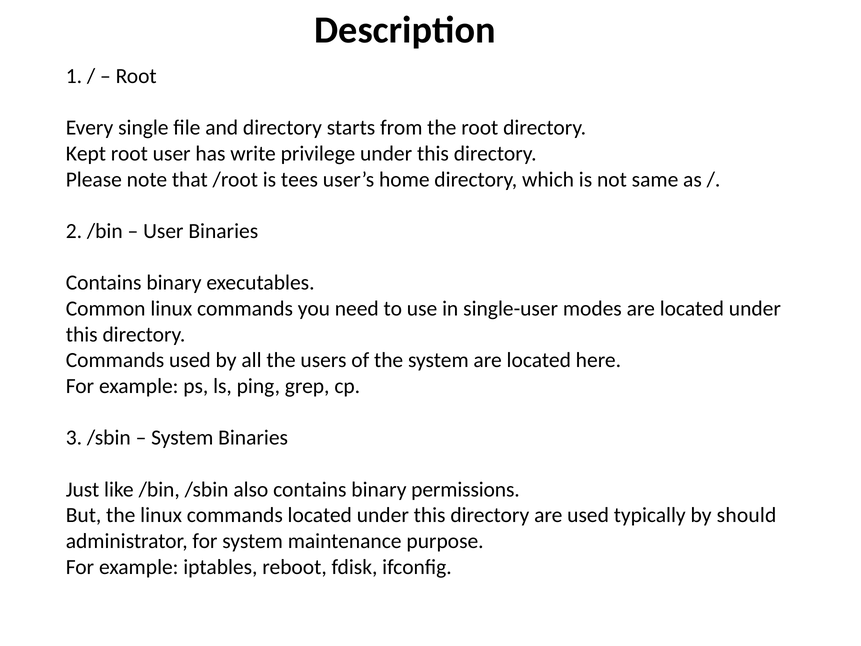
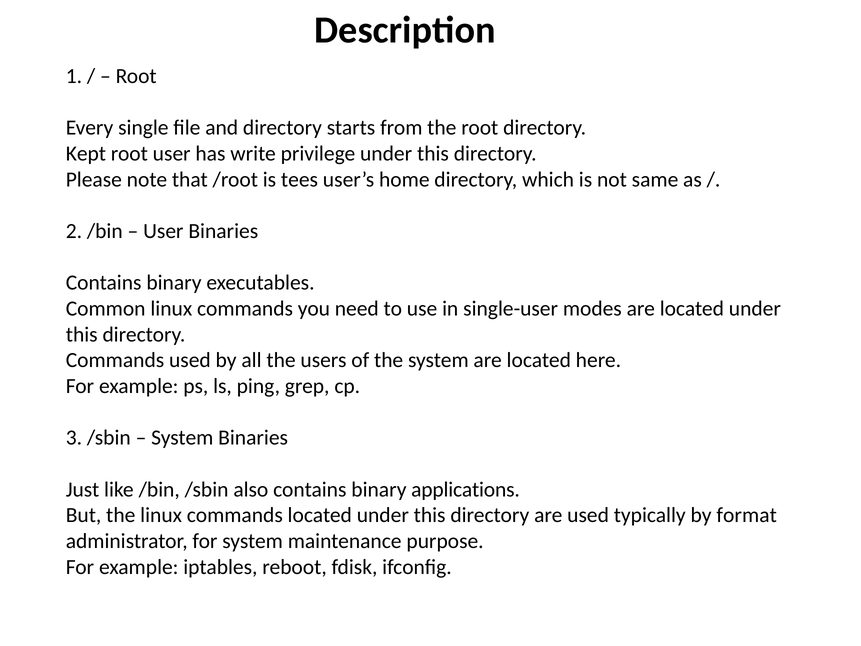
permissions: permissions -> applications (466, 489)
should: should -> format (747, 515)
